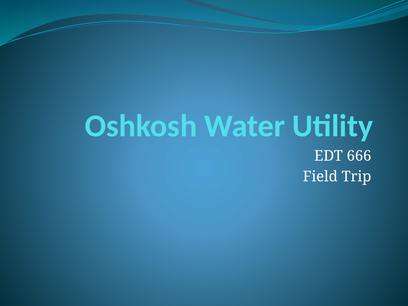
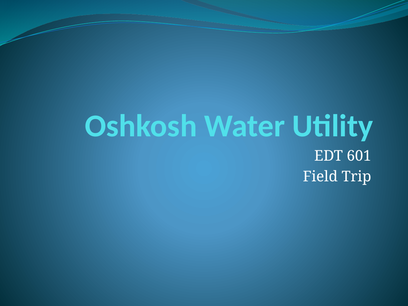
666: 666 -> 601 (359, 156)
